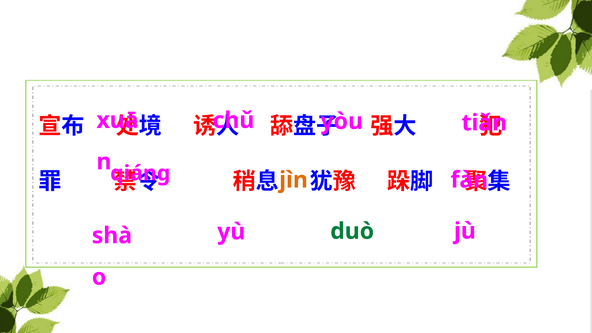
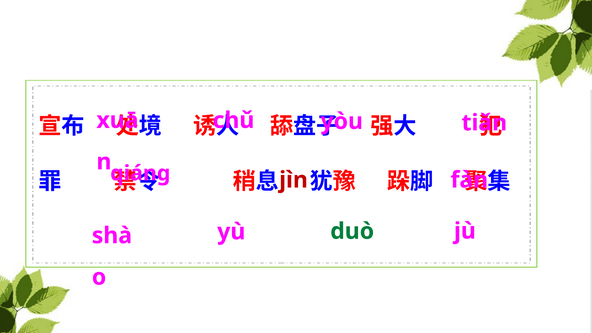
jìn colour: orange -> red (294, 180)
